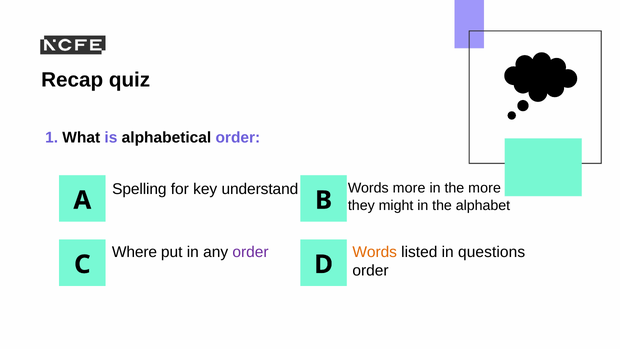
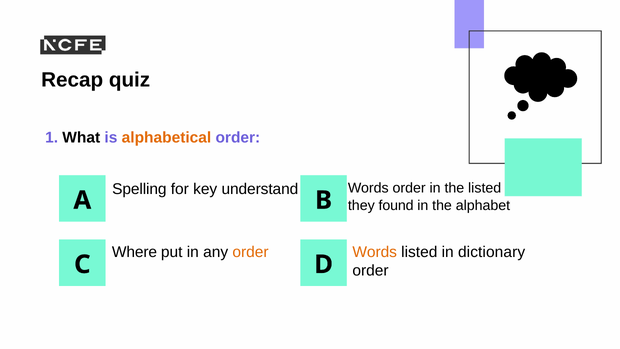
alphabetical colour: black -> orange (166, 138)
Words more: more -> order (409, 188)
the more: more -> listed (485, 188)
might: might -> found (396, 205)
order colour: purple -> orange (251, 252)
questions: questions -> dictionary (492, 252)
